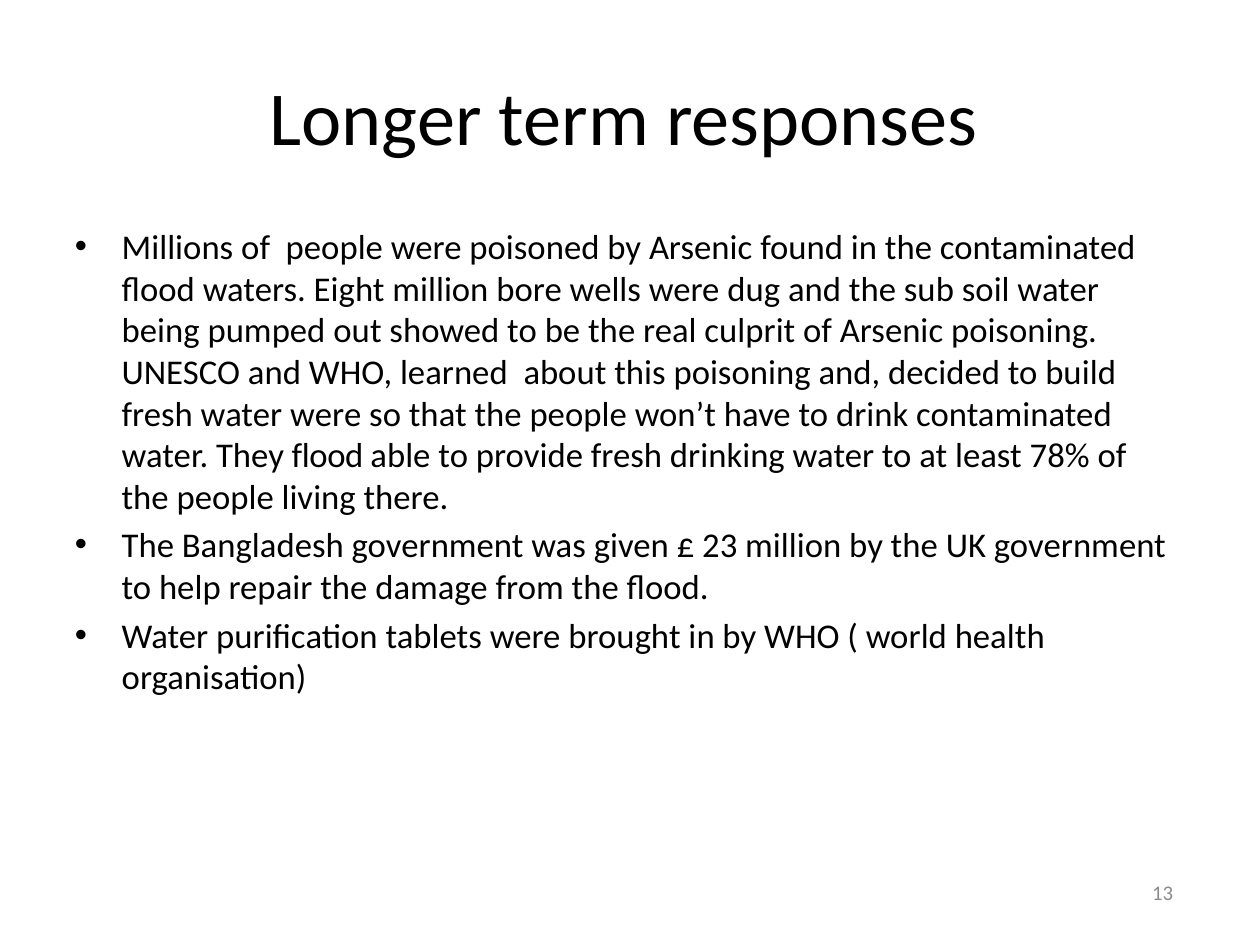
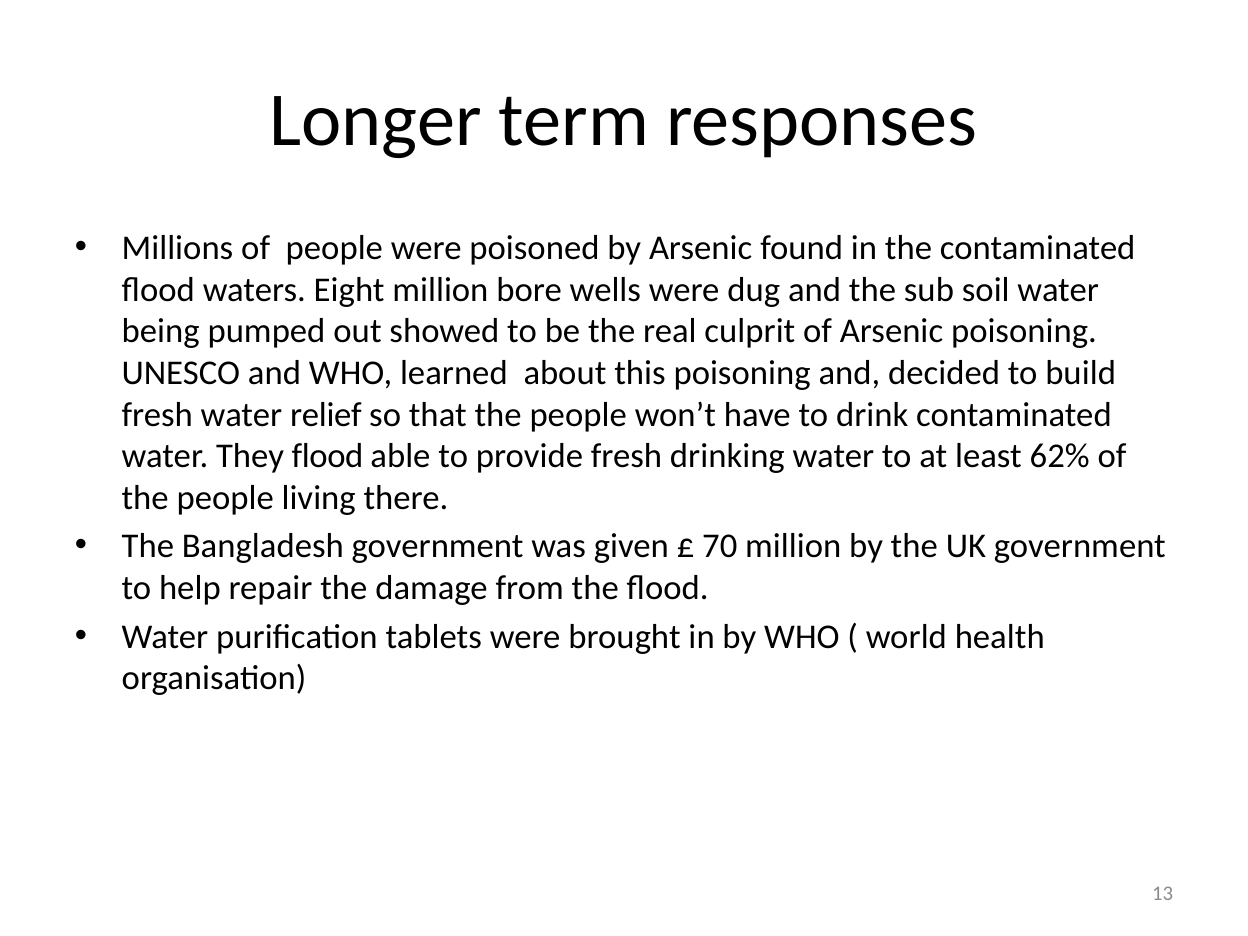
water were: were -> relief (326, 415)
78%: 78% -> 62% (1060, 456)
23: 23 -> 70 (720, 547)
